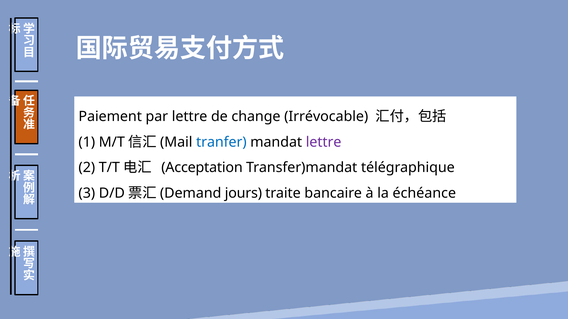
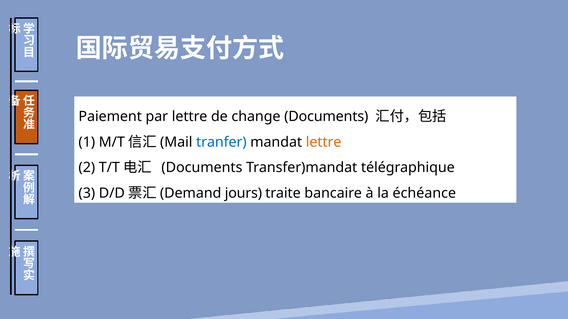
change Irrévocable: Irrévocable -> Documents (326, 117)
lettre colour: purple -> orange (324, 142)
Acceptation: Acceptation -> Documents (202, 168)
